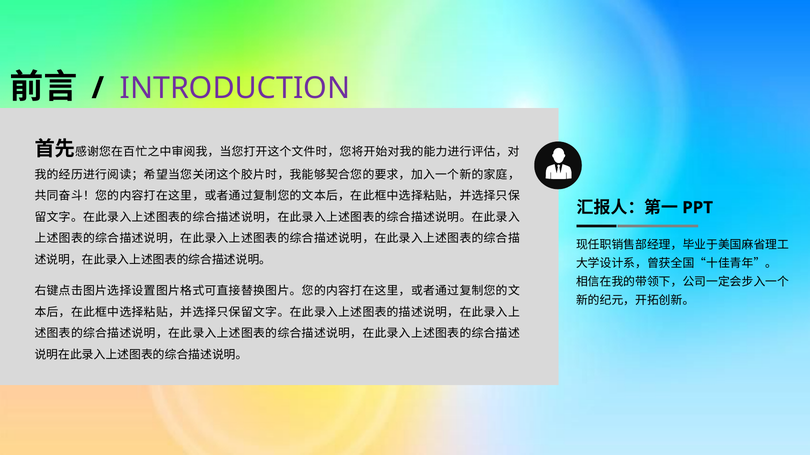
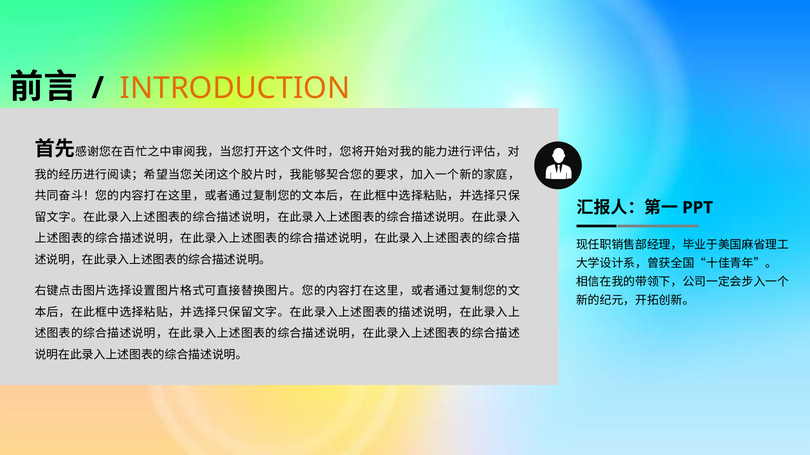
INTRODUCTION colour: purple -> orange (235, 88)
